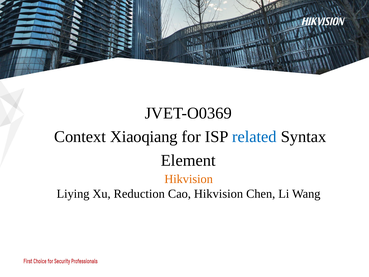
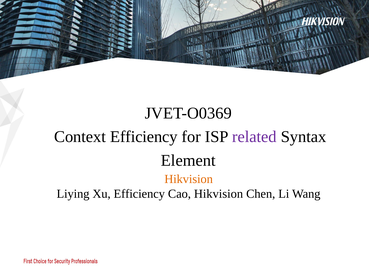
Context Xiaoqiang: Xiaoqiang -> Efficiency (144, 137)
related colour: blue -> purple (254, 137)
Xu Reduction: Reduction -> Efficiency (139, 194)
